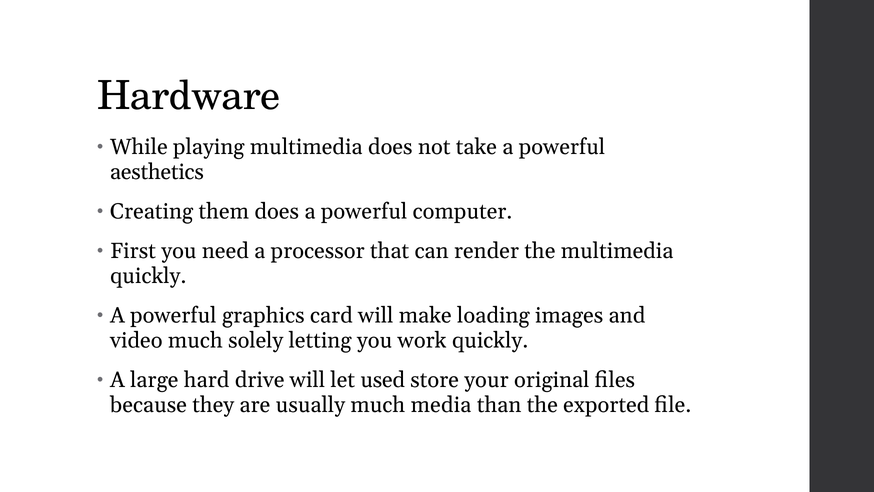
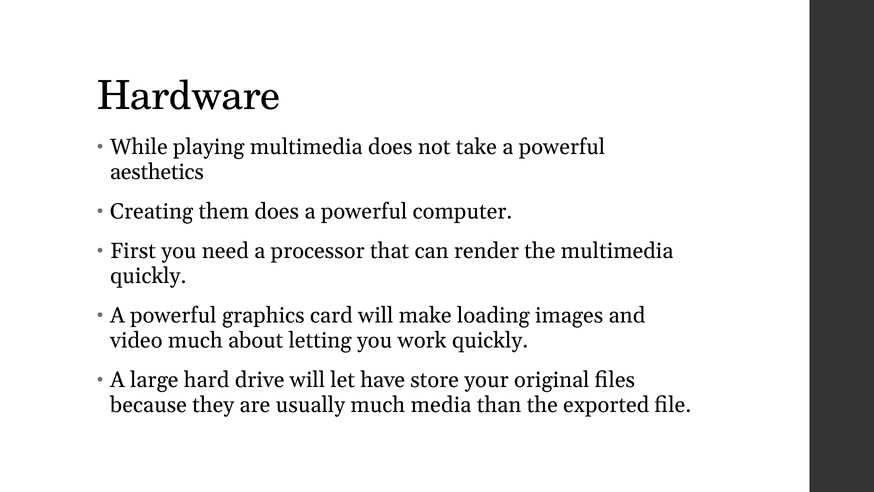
solely: solely -> about (256, 340)
used: used -> have (383, 380)
